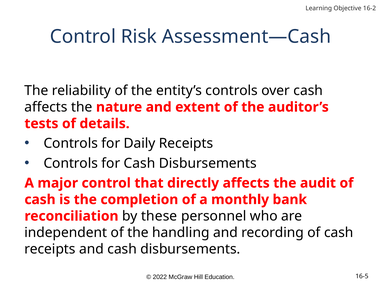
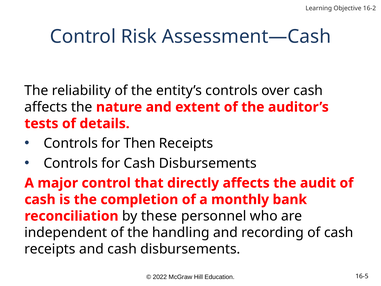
Daily: Daily -> Then (140, 143)
